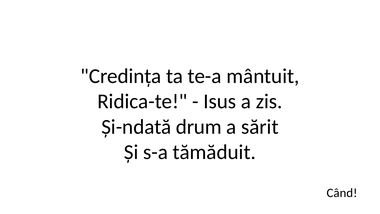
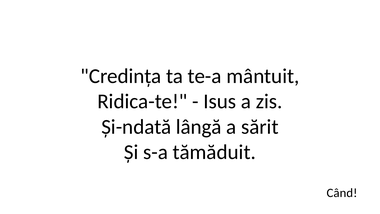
drum: drum -> lângă (199, 127)
